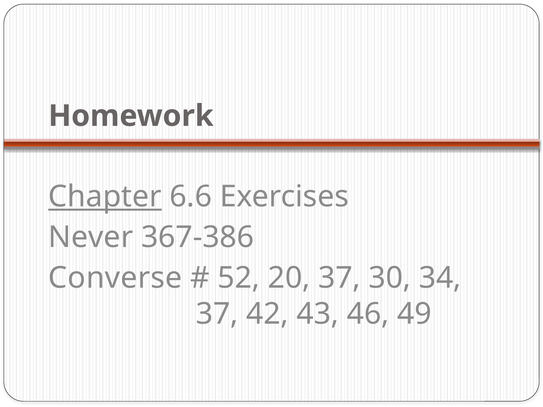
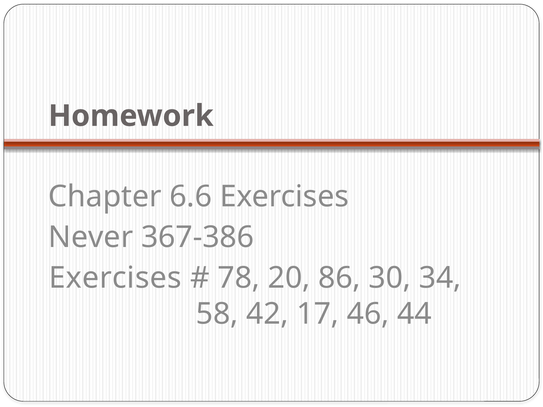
Chapter underline: present -> none (105, 197)
Converse: Converse -> Exercises (115, 278)
52: 52 -> 78 (239, 278)
20 37: 37 -> 86 (339, 278)
37: 37 -> 58 (217, 314)
43: 43 -> 17 (318, 314)
49: 49 -> 44 (414, 314)
